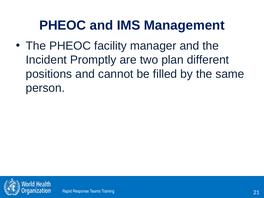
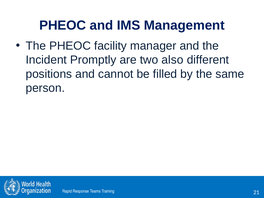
plan: plan -> also (172, 60)
